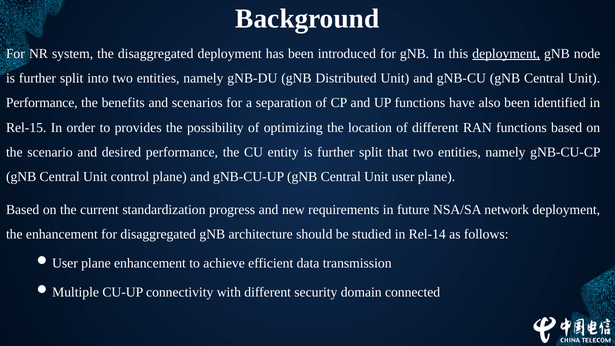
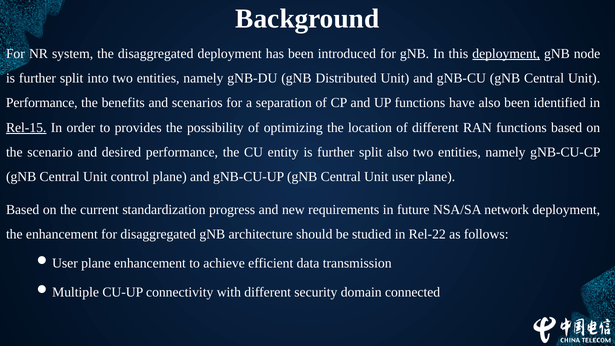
Rel-15 underline: none -> present (26, 127)
split that: that -> also (398, 152)
Rel-14: Rel-14 -> Rel-22 (427, 234)
